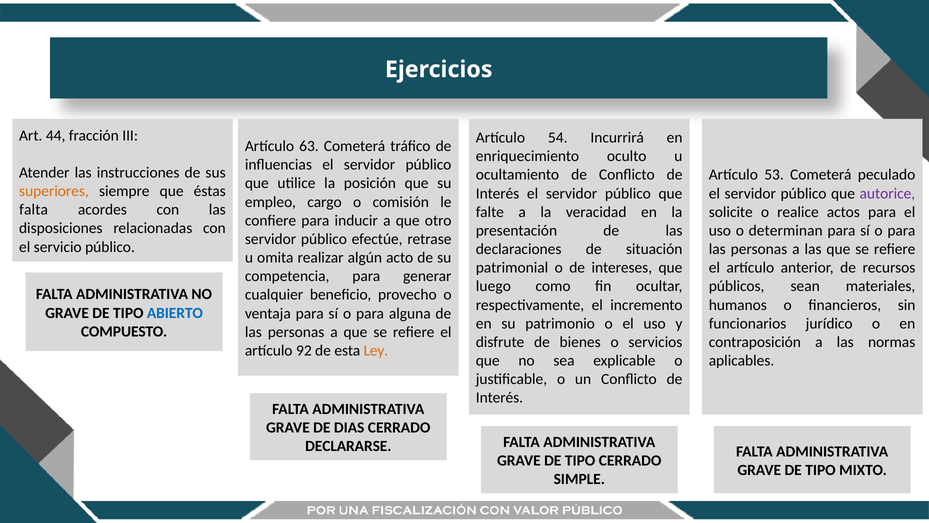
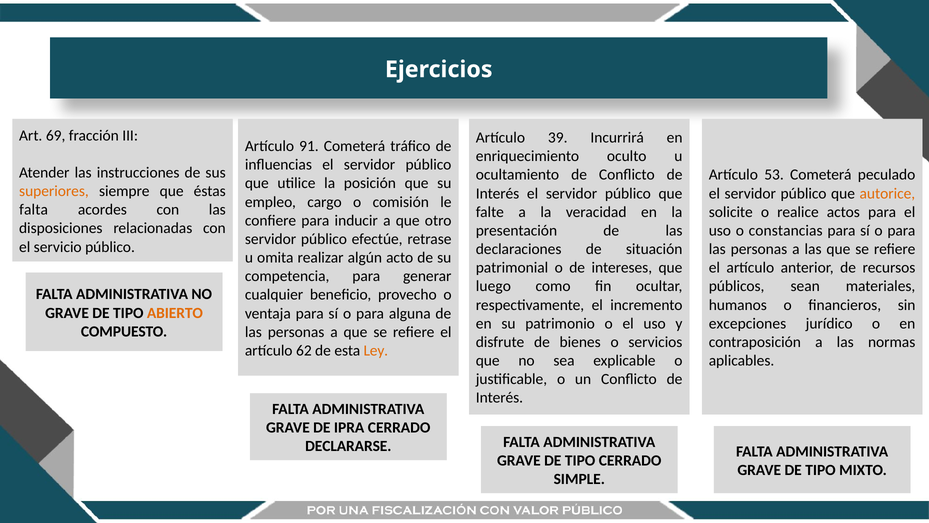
44: 44 -> 69 (56, 135)
54: 54 -> 39 (558, 138)
63: 63 -> 91 (309, 146)
autorice colour: purple -> orange (887, 193)
determinan: determinan -> constancias (786, 230)
ABIERTO colour: blue -> orange (175, 313)
funcionarios: funcionarios -> excepciones (748, 323)
92: 92 -> 62 (304, 350)
DIAS: DIAS -> IPRA (349, 427)
